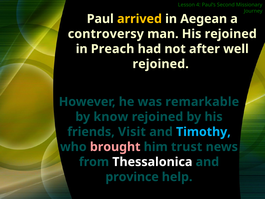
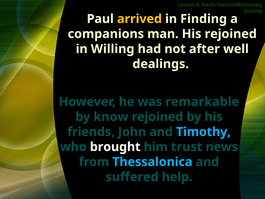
Aegean: Aegean -> Finding (204, 19)
controversy: controversy -> companions (106, 34)
Preach: Preach -> Willing (113, 49)
rejoined: rejoined -> dealings (161, 64)
Visit: Visit -> John (132, 132)
brought colour: pink -> white (115, 147)
Thessalonica colour: white -> light blue (152, 162)
province: province -> suffered (132, 177)
